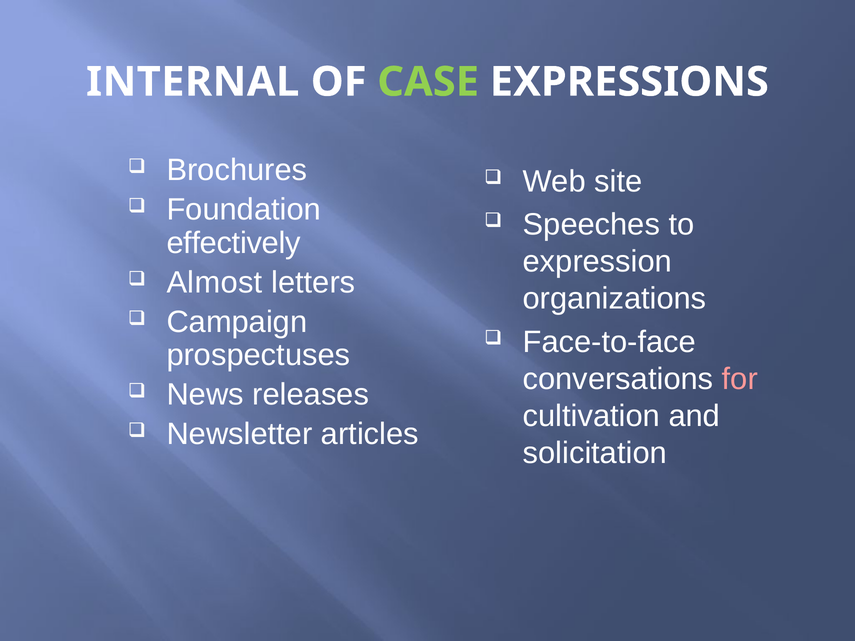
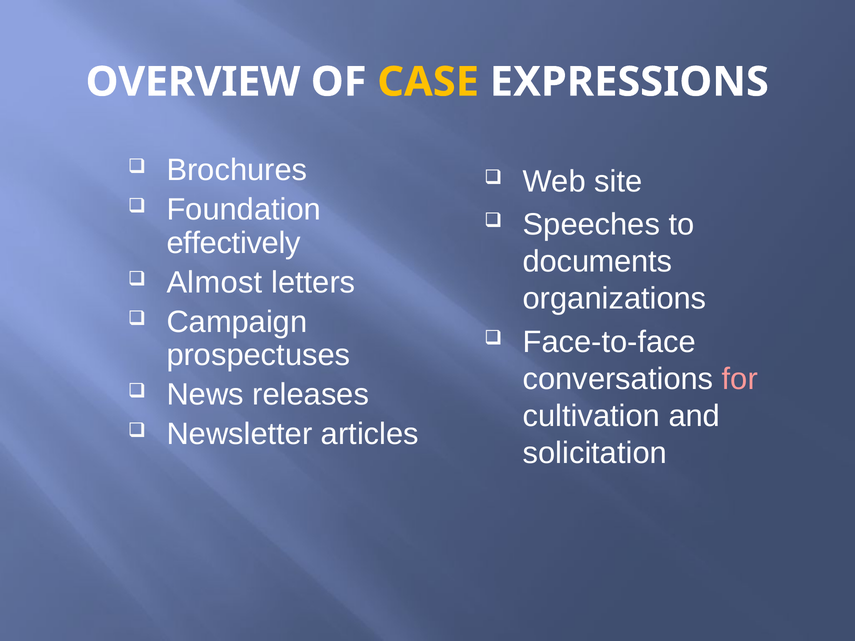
INTERNAL: INTERNAL -> OVERVIEW (193, 82)
CASE colour: light green -> yellow (428, 82)
expression: expression -> documents (598, 262)
